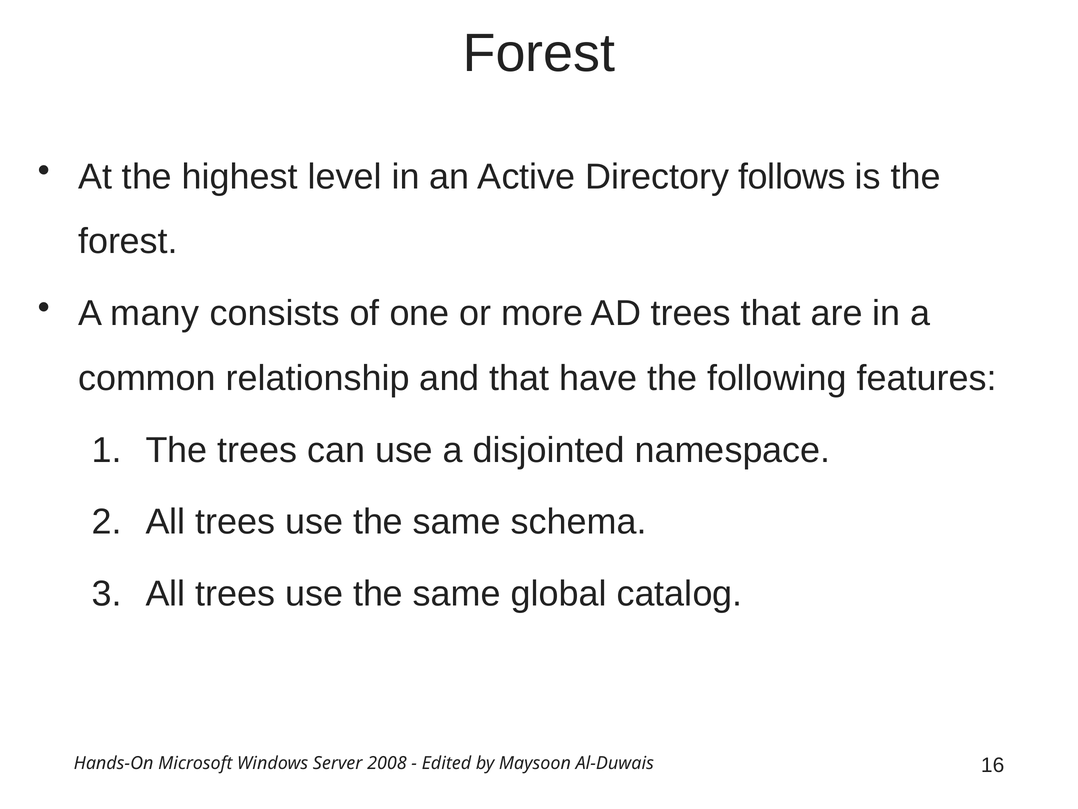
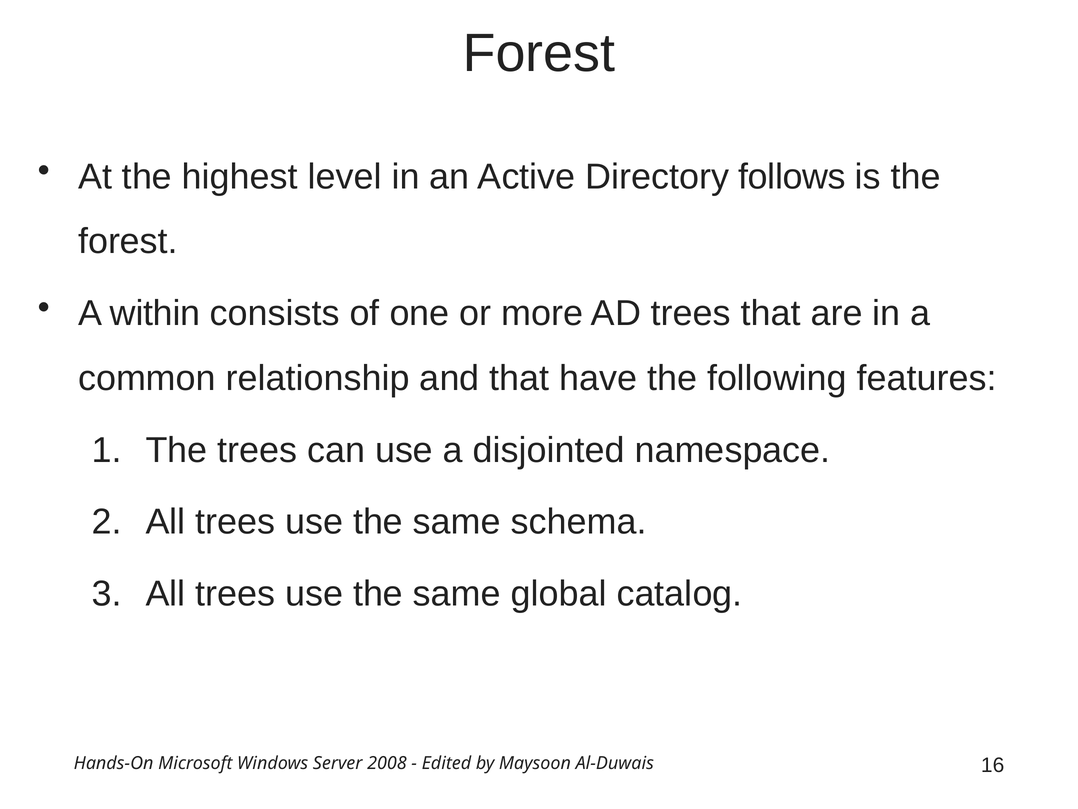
many: many -> within (155, 313)
